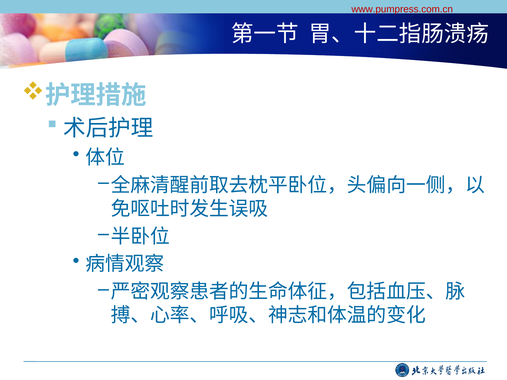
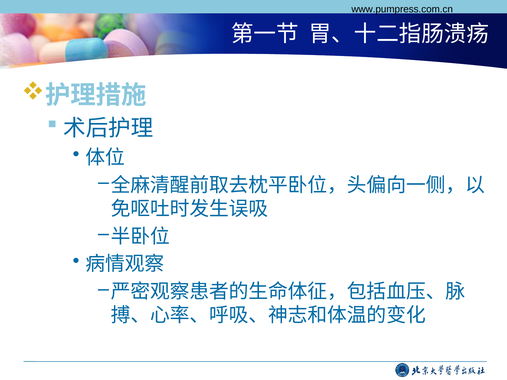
www.pumpress.com.cn colour: red -> black (402, 9)
